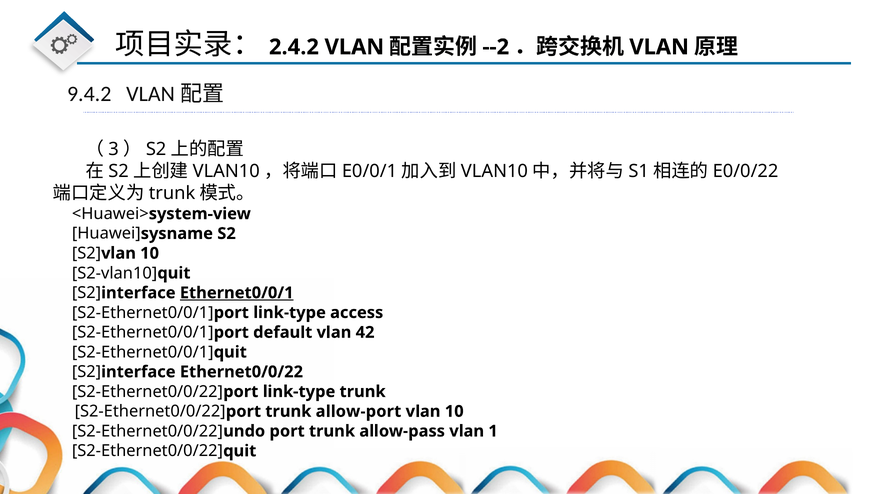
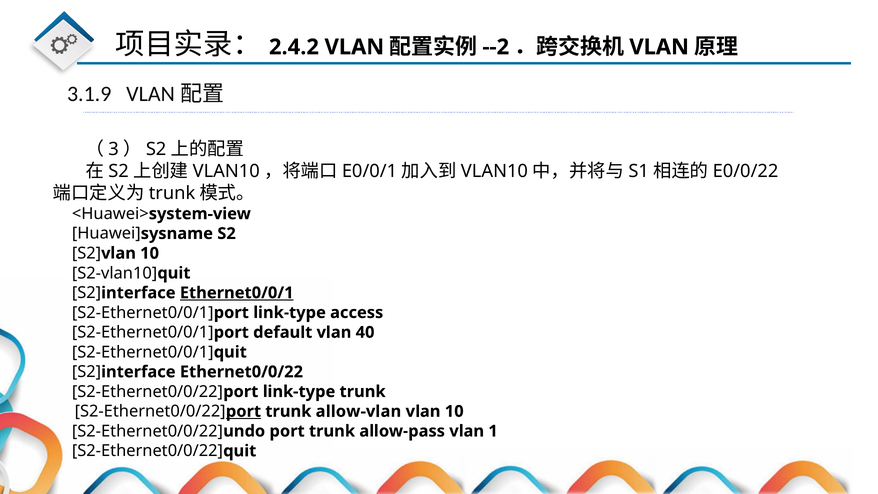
9.4.2: 9.4.2 -> 3.1.9 (89, 94)
42: 42 -> 40 (365, 332)
port underline: none -> present (243, 411)
allow-port: allow-port -> allow-vlan (358, 411)
